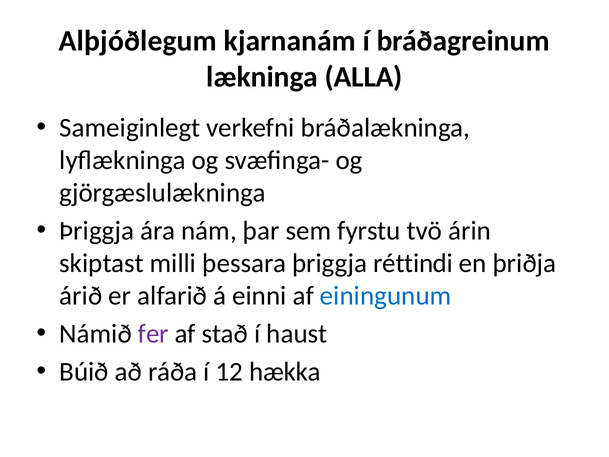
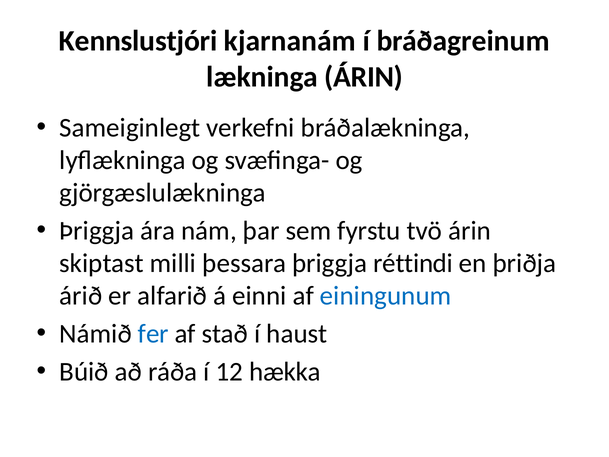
Alþjóðlegum: Alþjóðlegum -> Kennslustjóri (138, 41)
lækninga ALLA: ALLA -> ÁRIN (364, 77)
fer colour: purple -> blue (153, 334)
